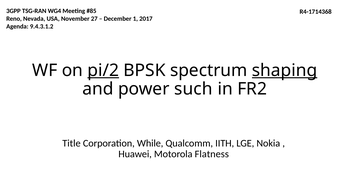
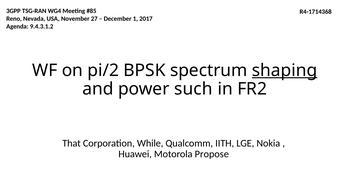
pi/2 underline: present -> none (103, 70)
Title: Title -> That (72, 143)
Flatness: Flatness -> Propose (212, 154)
